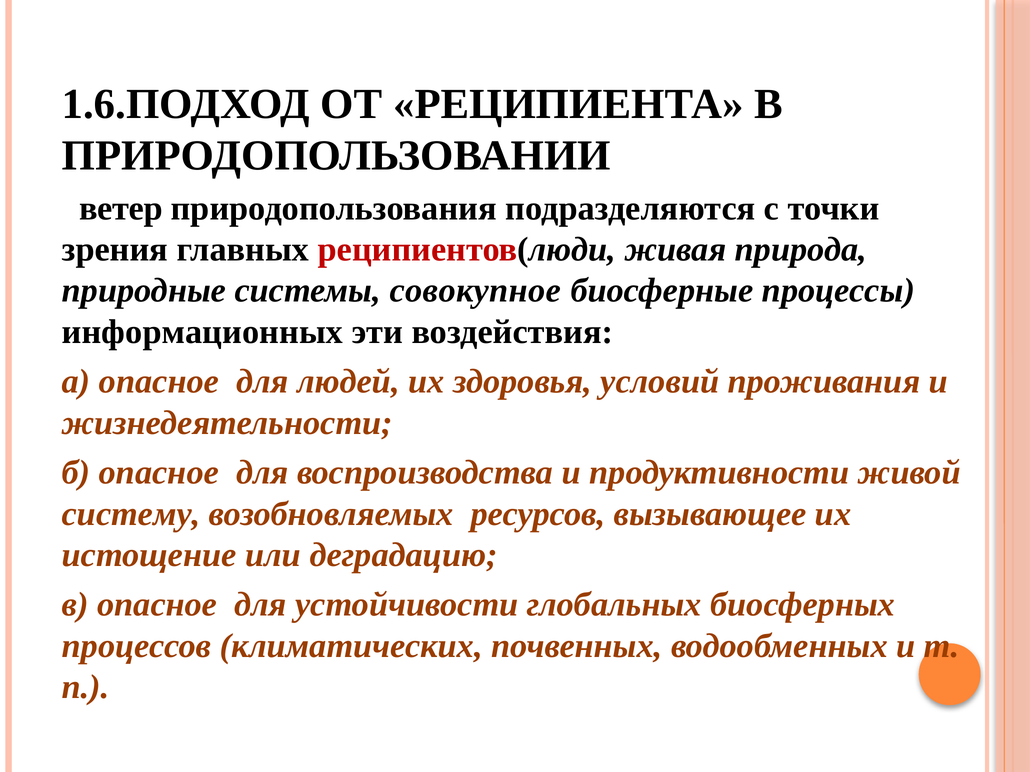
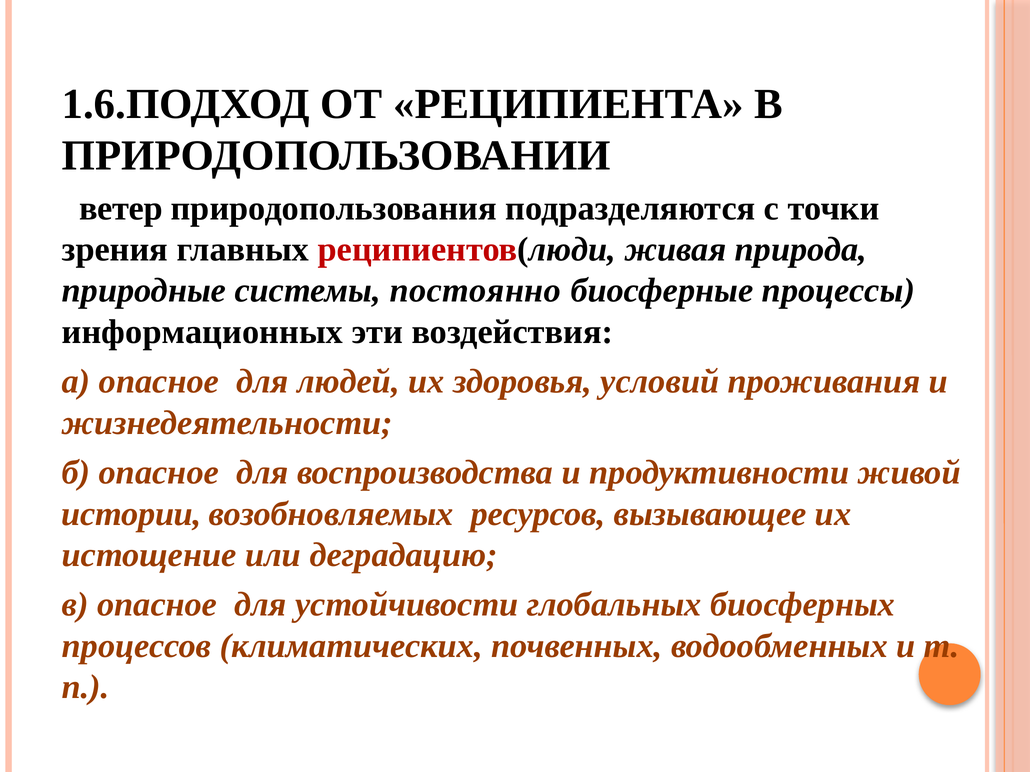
совокупное: совокупное -> постоянно (475, 291)
систему: систему -> истории (131, 514)
